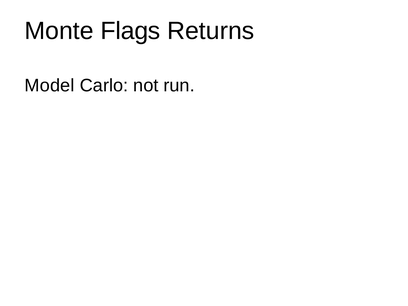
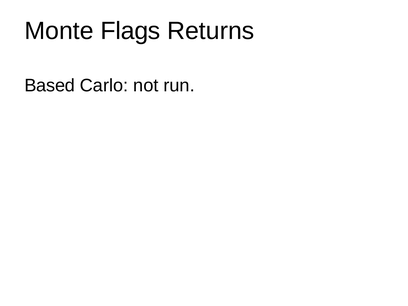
Model: Model -> Based (50, 86)
